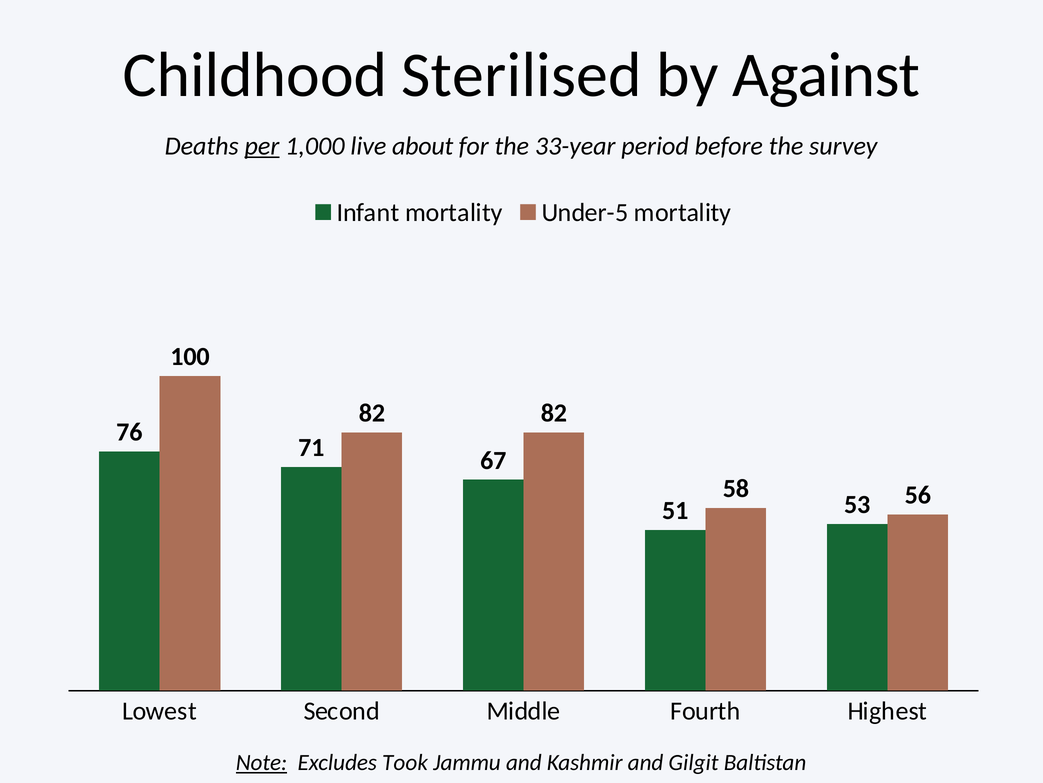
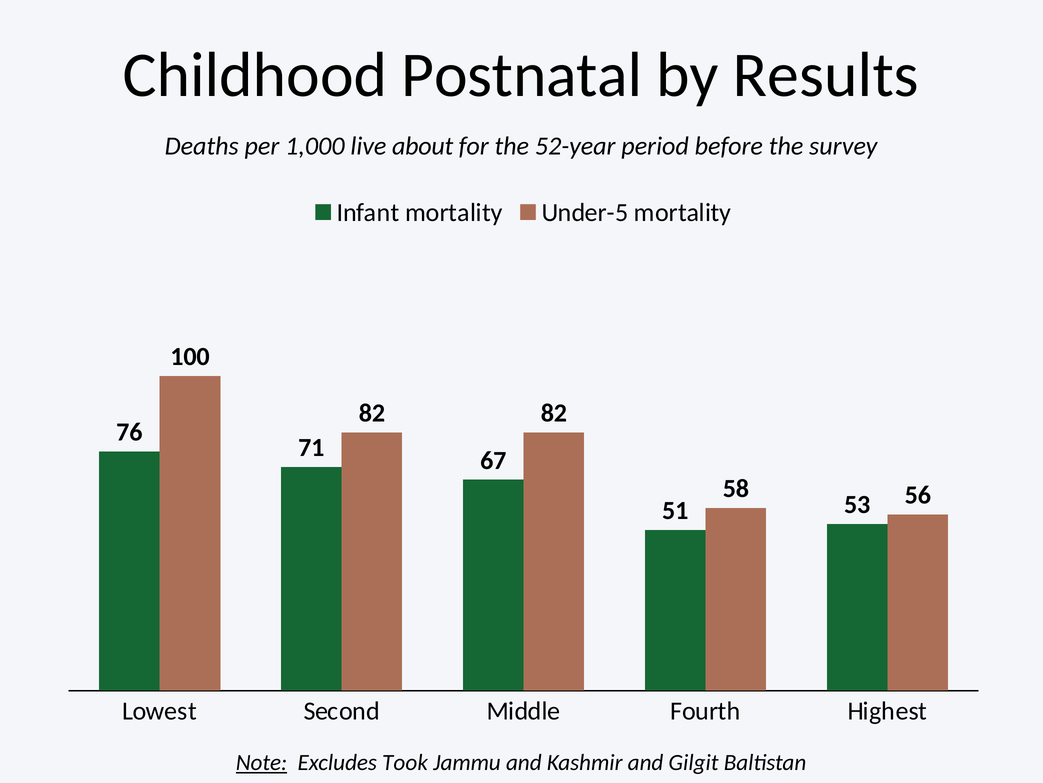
Sterilised: Sterilised -> Postnatal (522, 75)
Against: Against -> Results (826, 75)
per underline: present -> none (262, 146)
33-year: 33-year -> 52-year (575, 146)
